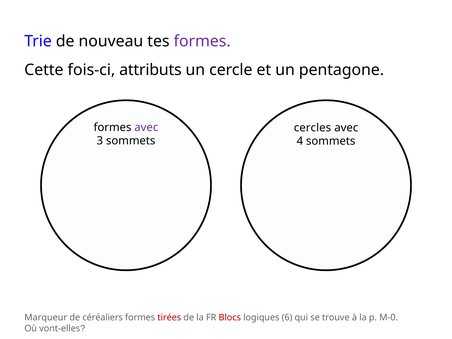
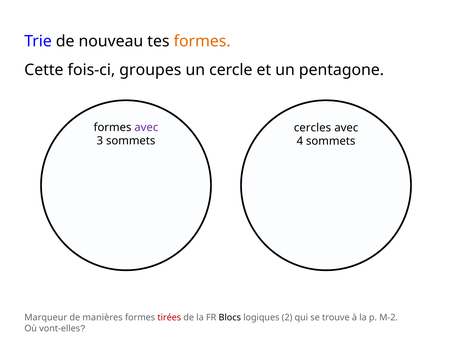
formes colour: purple -> orange (202, 41)
attributs: attributs -> groupes (150, 70)
céréaliers: céréaliers -> manières (103, 318)
Blocs colour: red -> black (230, 318)
6: 6 -> 2 (287, 318)
M-0: M-0 -> M-2 (389, 318)
